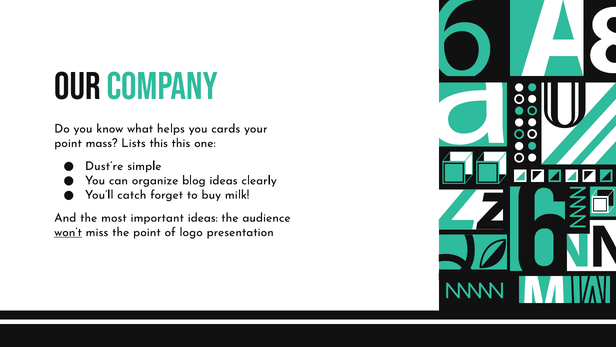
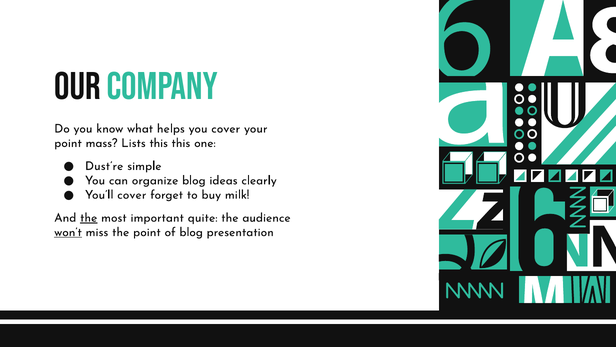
you cards: cards -> cover (226, 128)
You’ll catch: catch -> cover (132, 195)
the underline: none -> present (89, 217)
important ideas: ideas -> quite (203, 217)
of logo: logo -> blog (191, 232)
